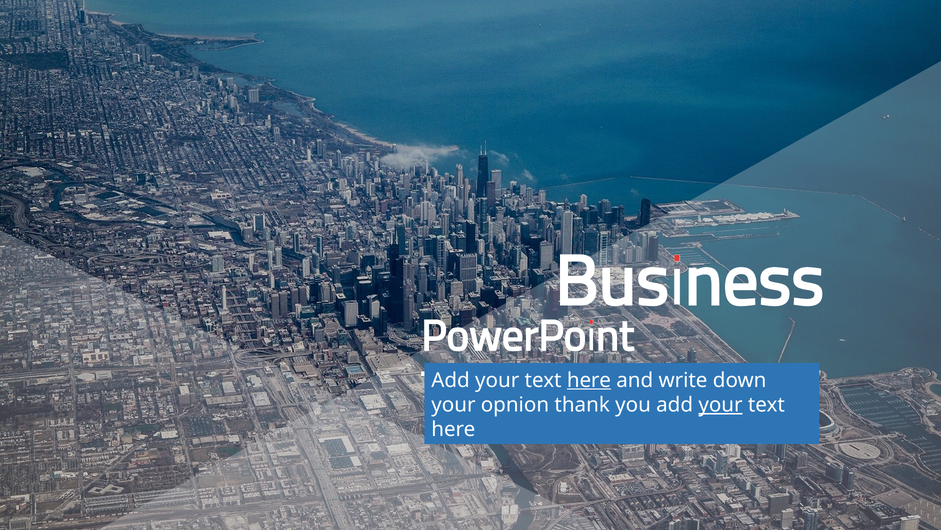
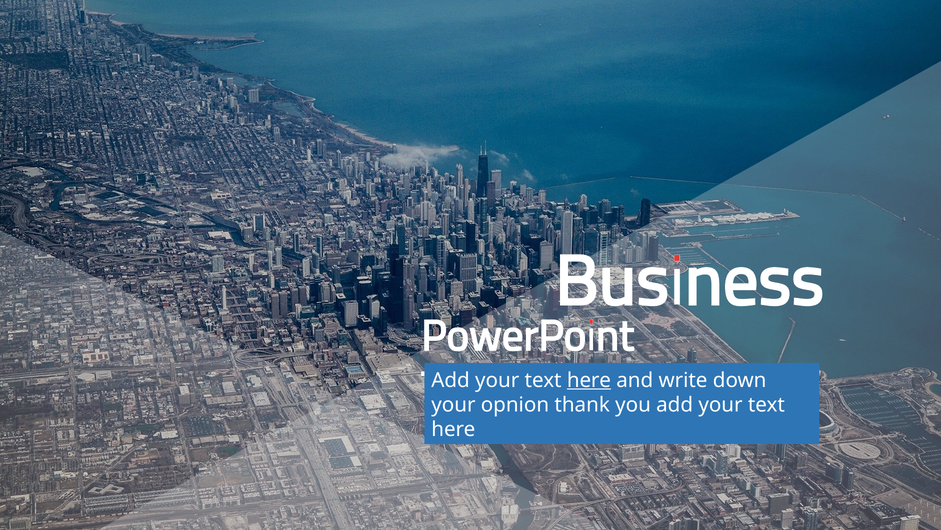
your underline: present -> none (720, 404)
